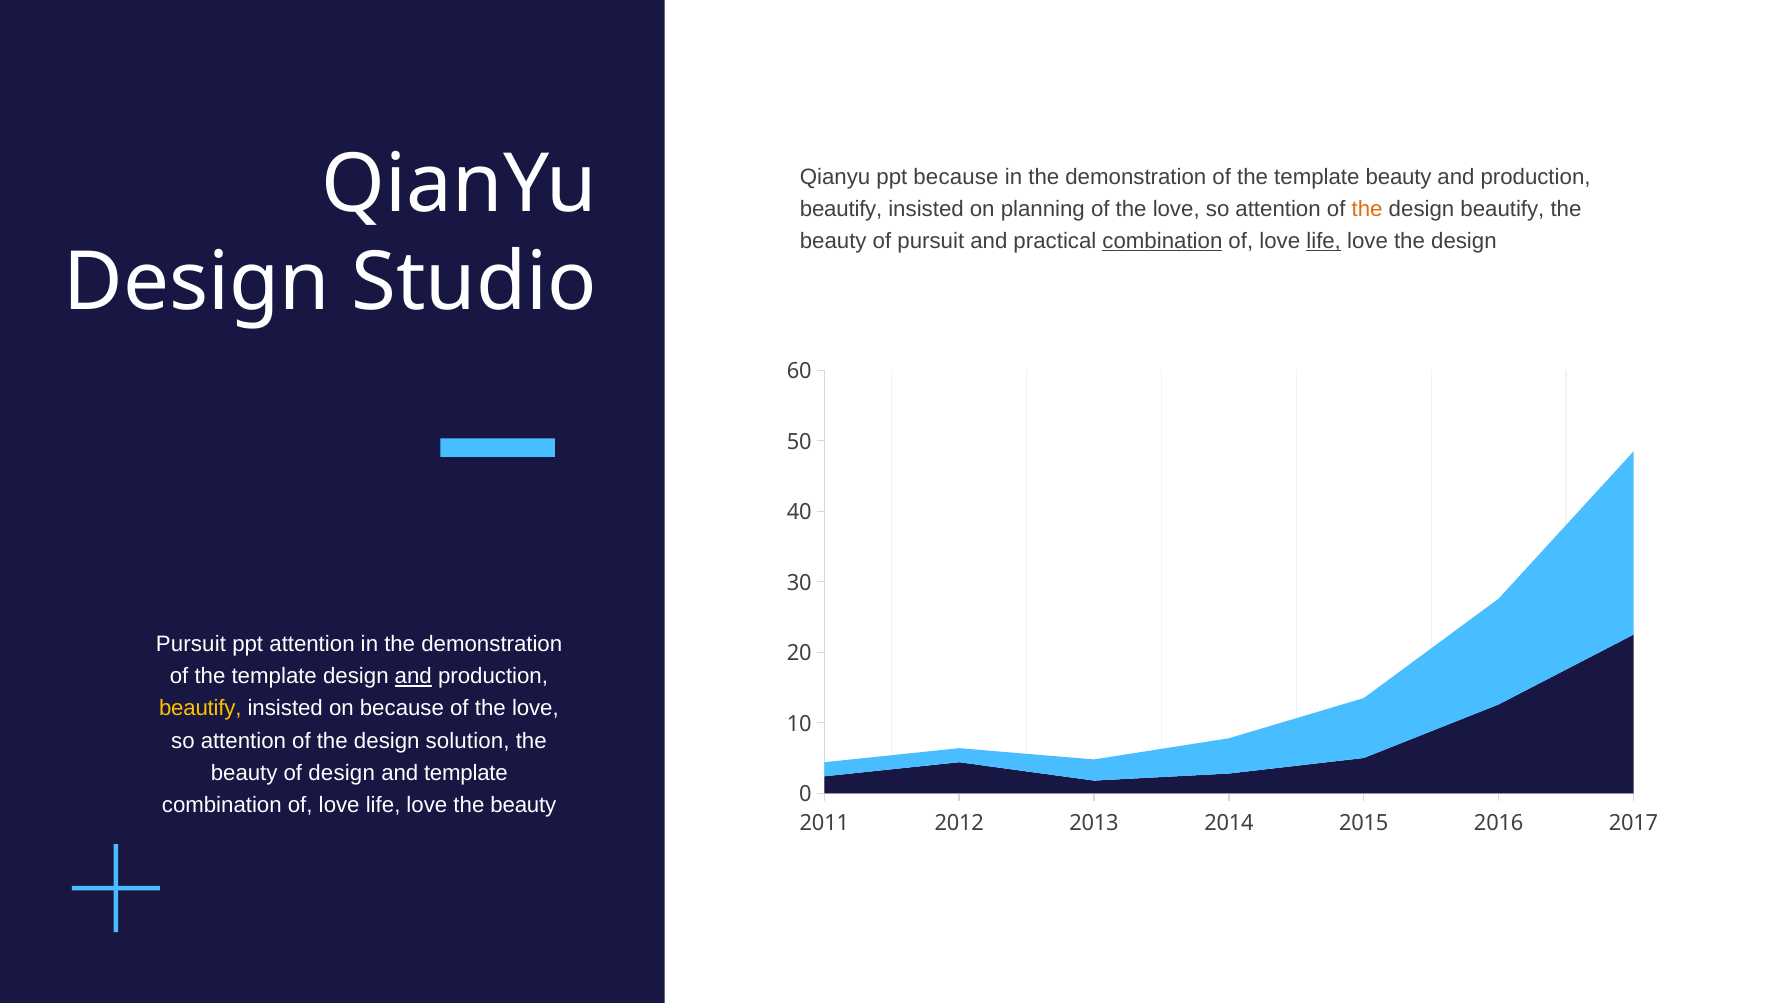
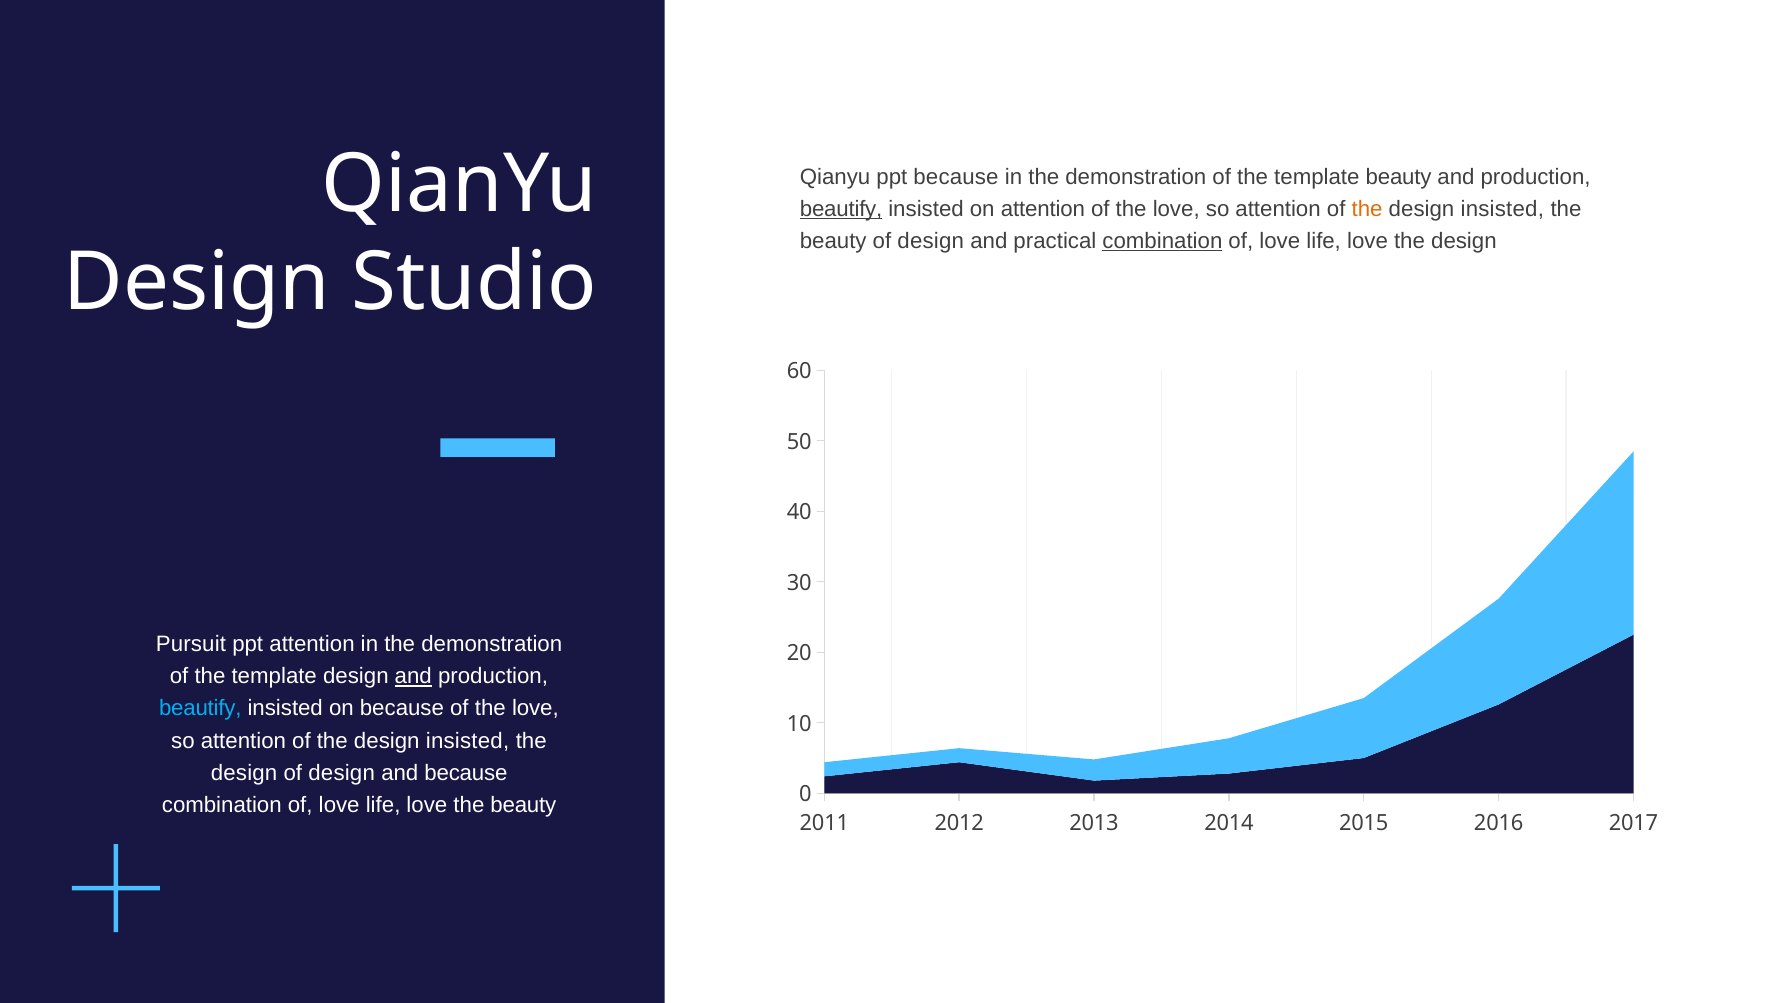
beautify underline: none -> present (841, 209)
on planning: planning -> attention (1043, 209)
beautify: beautify -> insisted (1502, 209)
pursuit: pursuit -> design (931, 241)
life underline: present -> none (1324, 241)
beautify colour: yellow -> light blue (200, 708)
solution: solution -> insisted (468, 740)
beauty: beauty -> design (244, 772)
and template: template -> because (466, 772)
